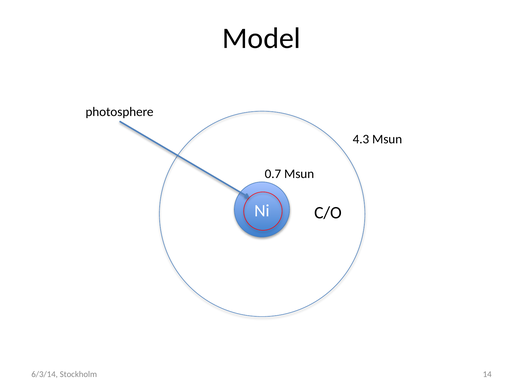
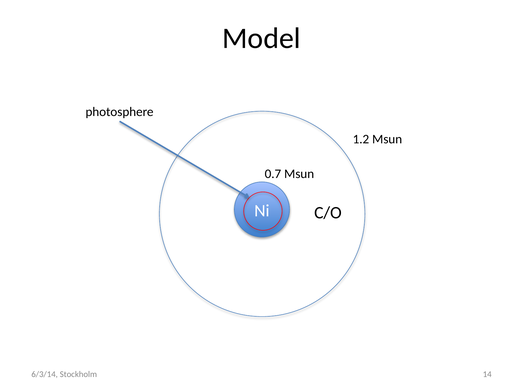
4.3: 4.3 -> 1.2 (361, 139)
